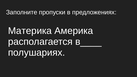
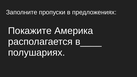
Материка: Материка -> Покажите (30, 31)
